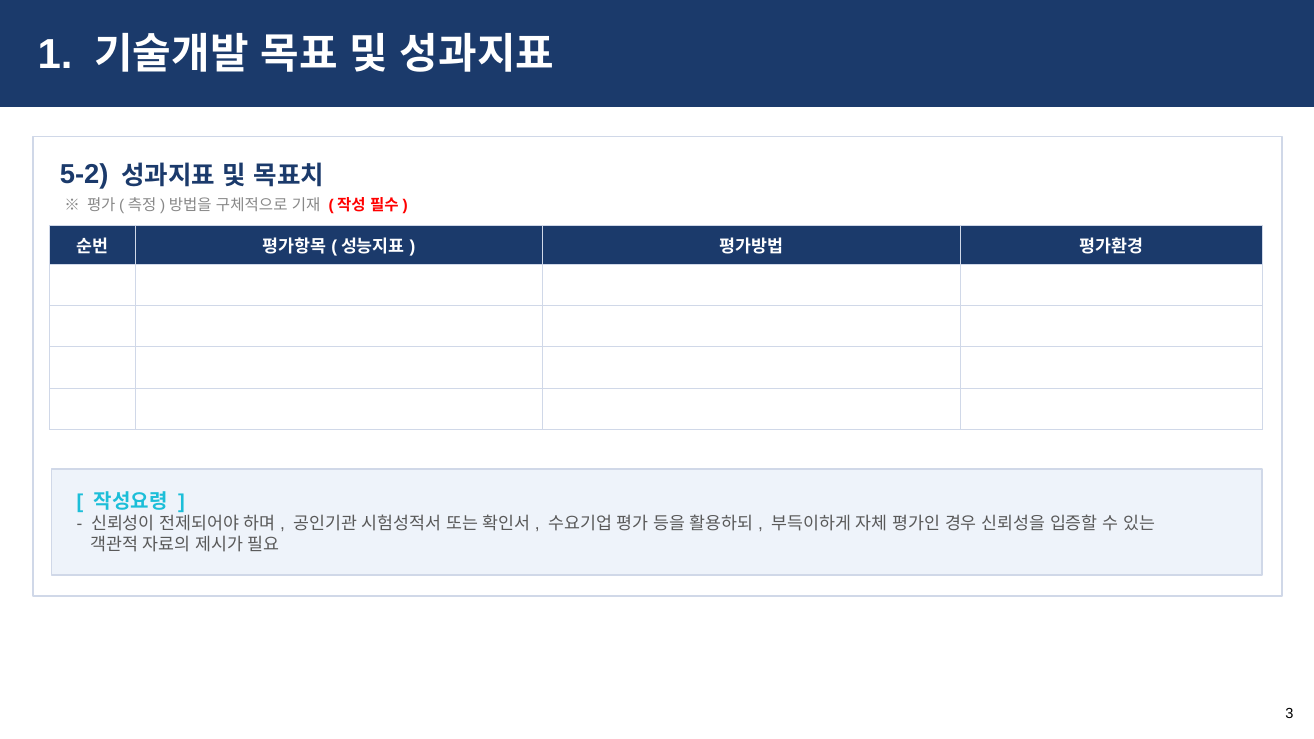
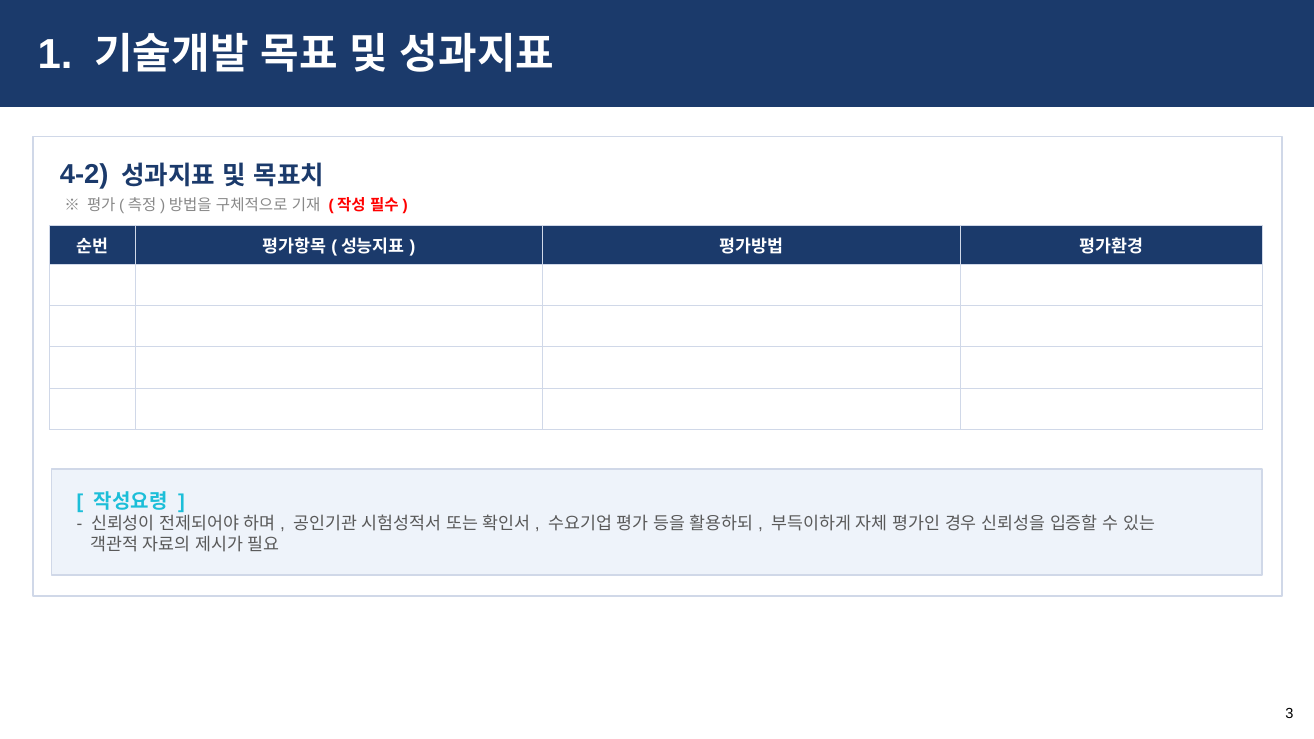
5-2: 5-2 -> 4-2 (84, 175)
